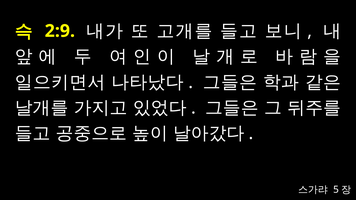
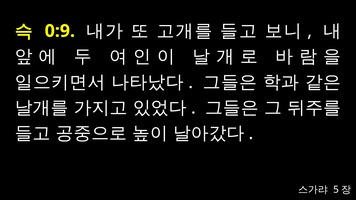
2:9: 2:9 -> 0:9 (60, 31)
